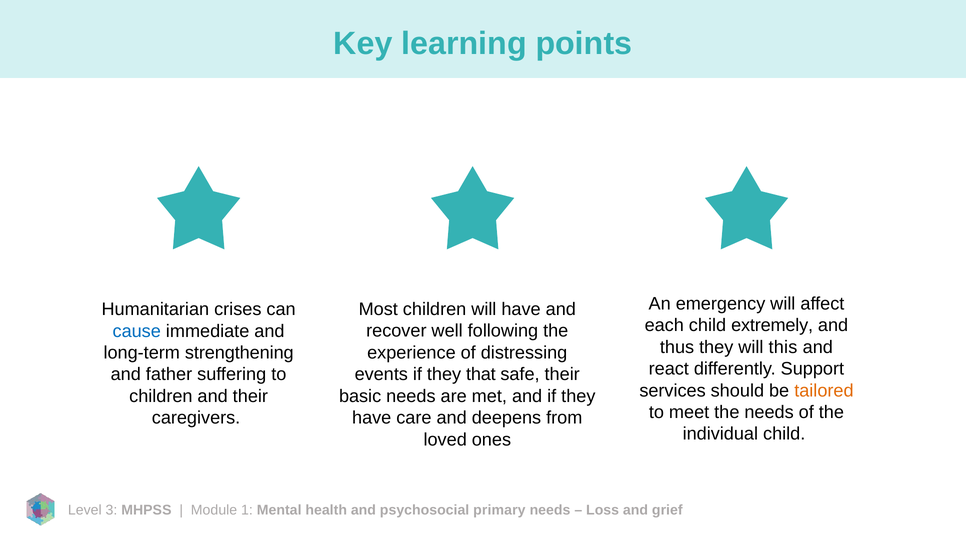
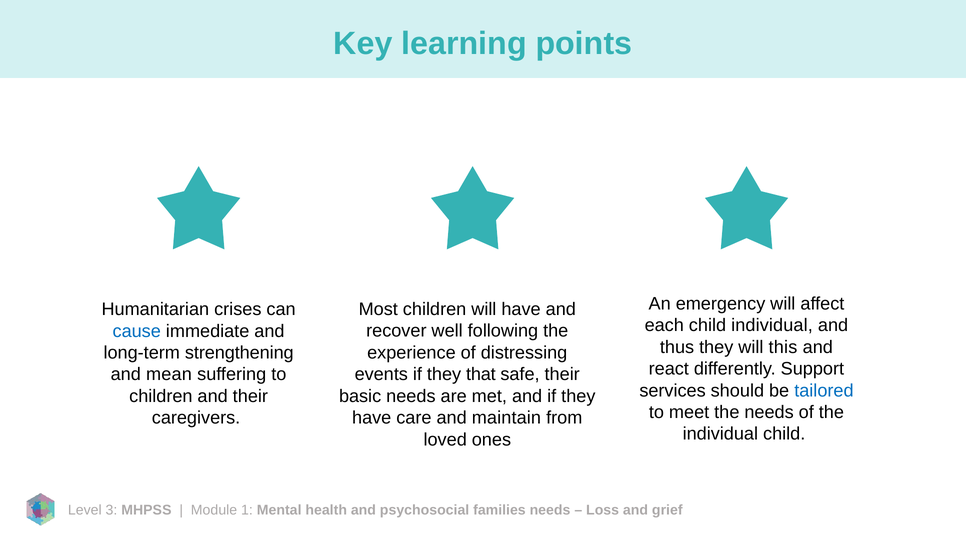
child extremely: extremely -> individual (772, 326)
father: father -> mean (169, 375)
tailored colour: orange -> blue (824, 391)
deepens: deepens -> maintain (506, 418)
primary: primary -> families (499, 510)
